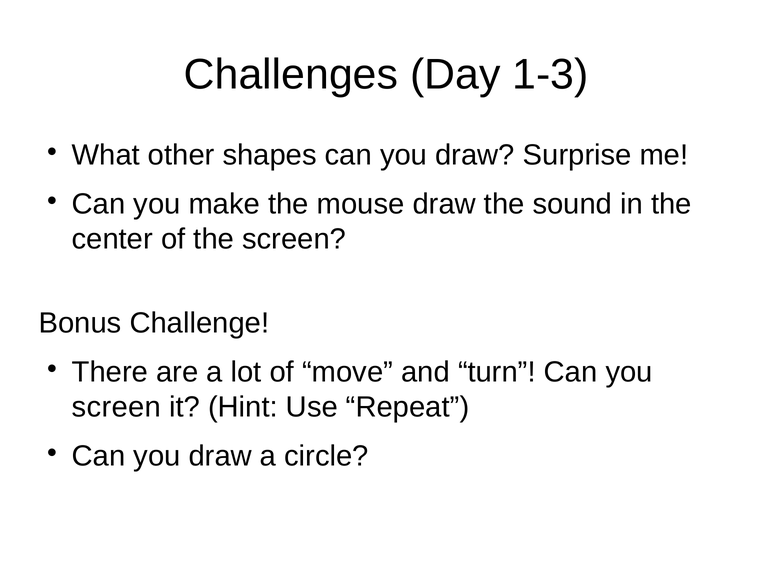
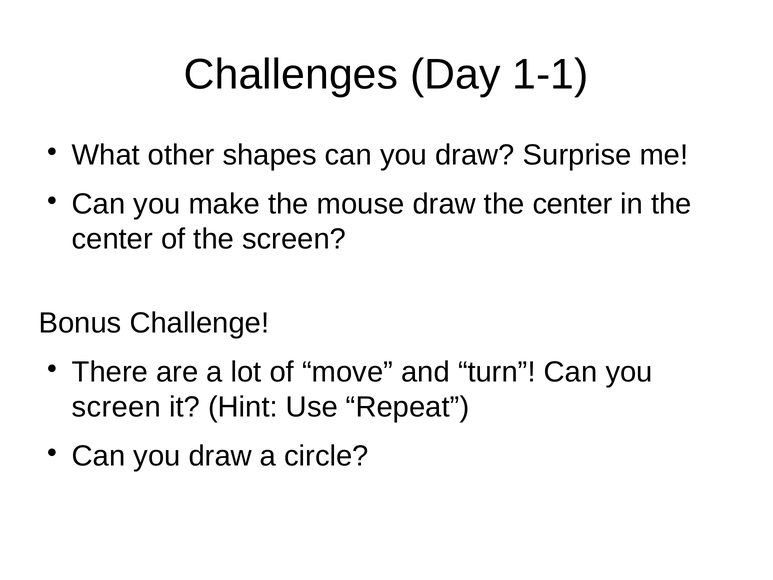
1-3: 1-3 -> 1-1 (550, 74)
draw the sound: sound -> center (573, 204)
